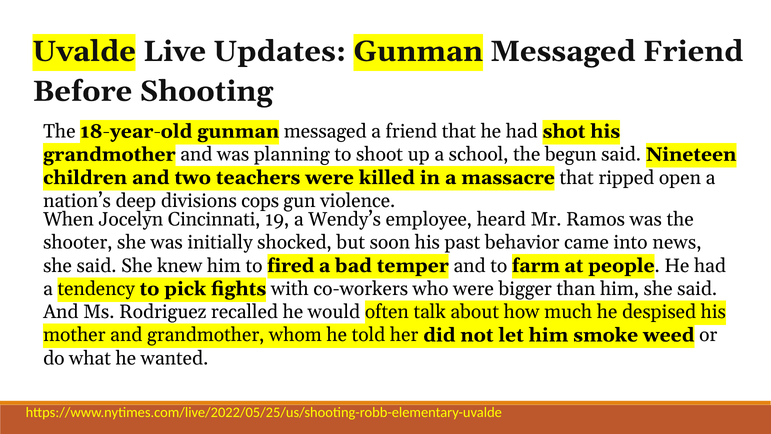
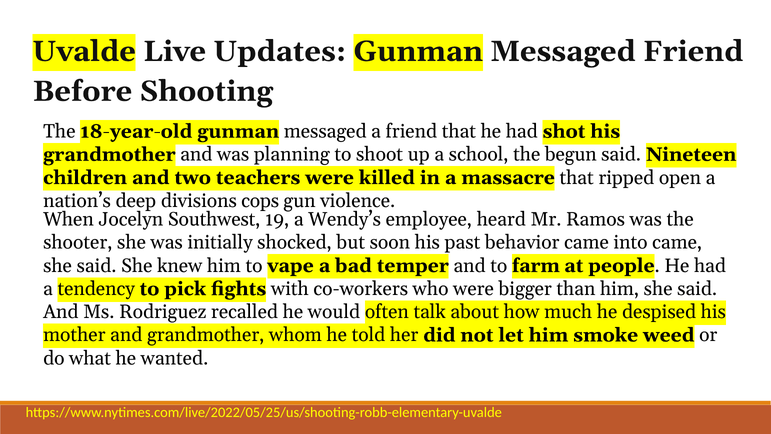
Cincinnati: Cincinnati -> Southwest (214, 219)
news: news -> came (677, 242)
fired: fired -> vape (291, 265)
